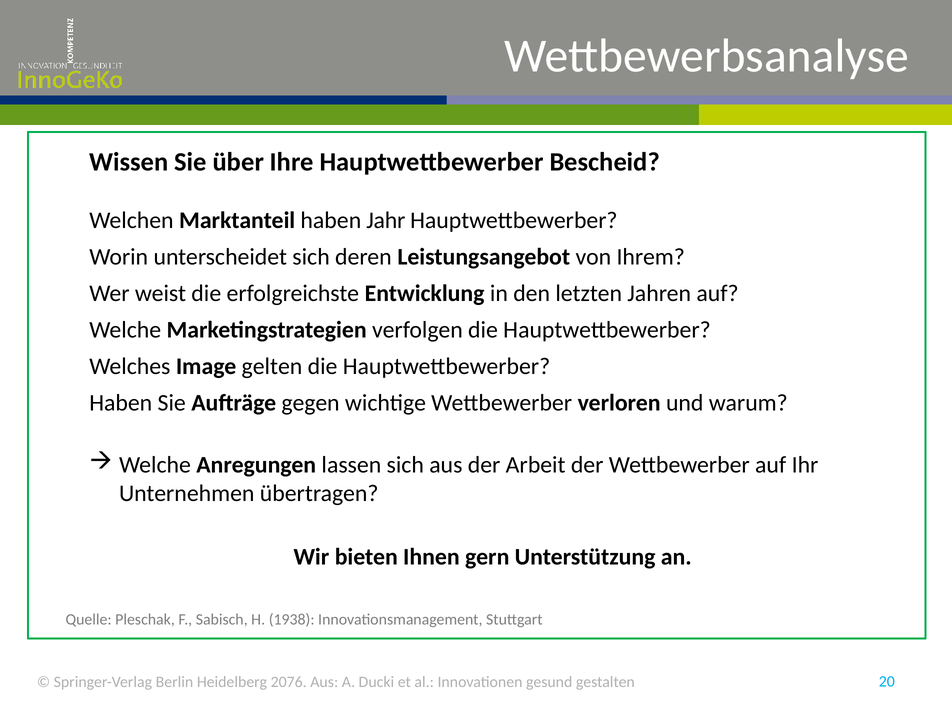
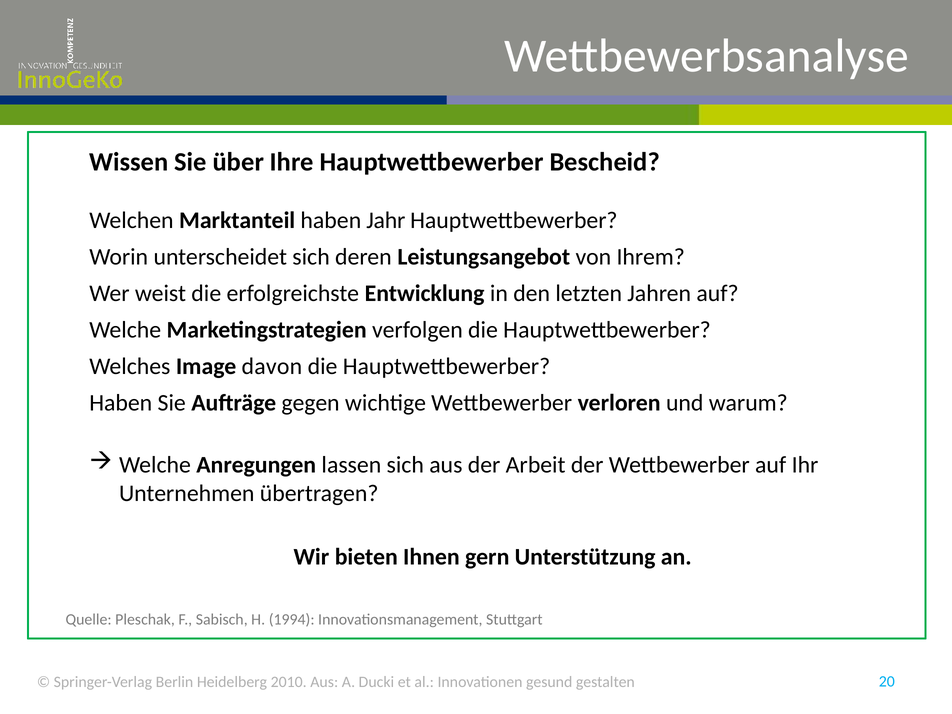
gelten: gelten -> davon (272, 367)
1938: 1938 -> 1994 (292, 620)
2076: 2076 -> 2010 (289, 682)
